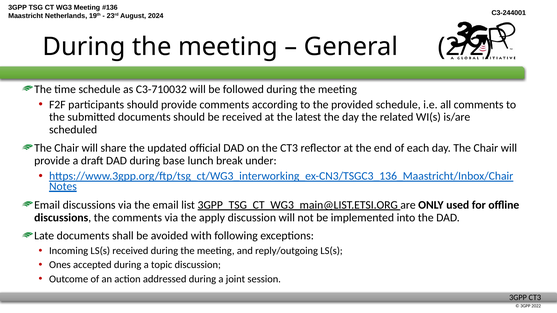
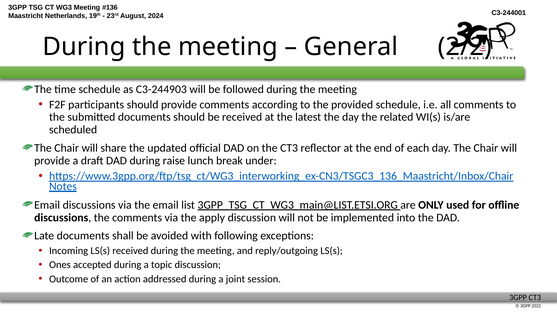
C3-710032: C3-710032 -> C3-244903 (161, 89)
base: base -> raise (174, 161)
